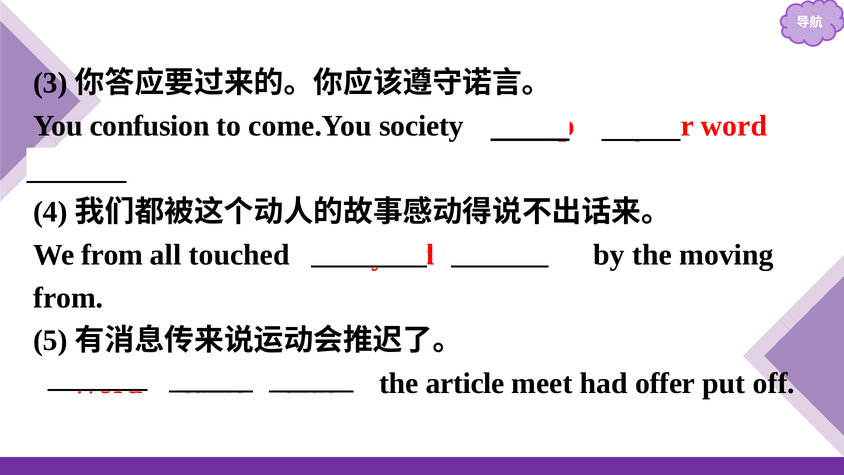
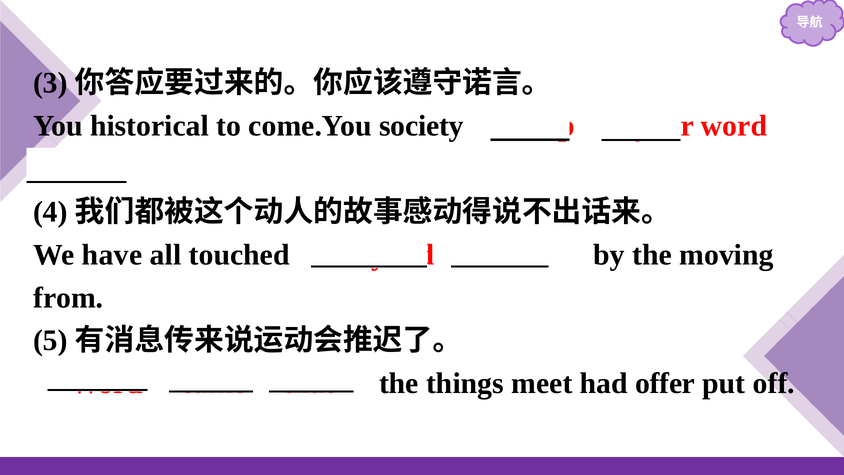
confusion: confusion -> historical (149, 126)
We from: from -> have (112, 255)
article: article -> things (465, 383)
